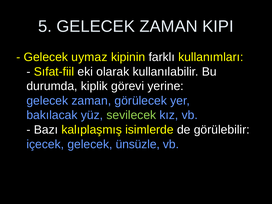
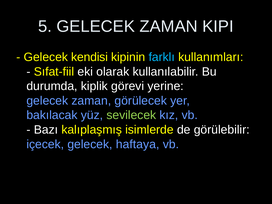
uymaz: uymaz -> kendisi (90, 57)
farklı colour: white -> light blue (162, 57)
ünsüzle: ünsüzle -> haftaya (138, 144)
